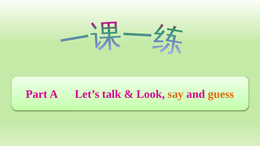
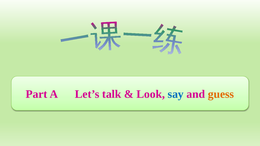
say colour: orange -> blue (176, 94)
